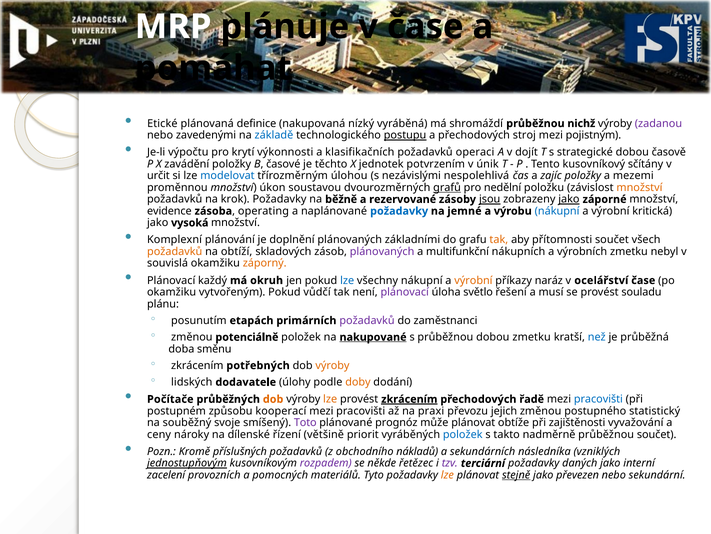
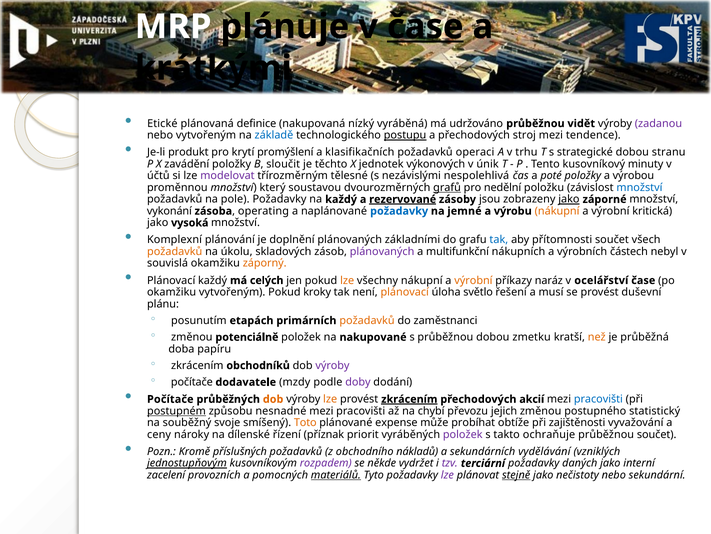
čase underline: none -> present (425, 27)
pomáhat: pomáhat -> krátkými (213, 68)
shromáždí: shromáždí -> udržováno (476, 123)
nichž: nichž -> vidět (581, 123)
nebo zavedenými: zavedenými -> vytvořeným (206, 135)
pojistným: pojistným -> tendence (593, 135)
výpočtu: výpočtu -> produkt (188, 152)
výkonnosti: výkonnosti -> promýšlení (285, 152)
dojít: dojít -> trhu (526, 152)
časově: časově -> stranu (669, 152)
časové: časové -> sloučit (283, 164)
potvrzením: potvrzením -> výkonových (436, 164)
sčítány: sčítány -> minuty (646, 164)
určit: určit -> účtů (158, 176)
modelovat colour: blue -> purple (227, 176)
úlohou: úlohou -> tělesné (349, 176)
zajíc: zajíc -> poté (551, 176)
mezemi: mezemi -> výrobou (633, 176)
úkon: úkon -> který (273, 187)
množství colour: orange -> blue (639, 187)
krok: krok -> pole (235, 199)
na běžně: běžně -> každý (341, 199)
rezervované underline: none -> present (403, 199)
jsou underline: present -> none (490, 199)
evidence: evidence -> vykonání (169, 211)
nákupní colour: blue -> orange (557, 211)
tak colour: orange -> blue (499, 240)
obtíží: obtíží -> úkolu (237, 251)
výrobních zmetku: zmetku -> částech (629, 251)
okruh: okruh -> celých (267, 280)
lze colour: blue -> orange (347, 280)
vůdčí: vůdčí -> kroky (317, 292)
plánovací colour: purple -> orange (405, 292)
souladu: souladu -> duševní (641, 292)
požadavků colour: purple -> orange (367, 320)
nakupované underline: present -> none (373, 337)
než colour: blue -> orange (597, 337)
směnu: směnu -> papíru (214, 348)
potřebných: potřebných -> obchodníků (258, 365)
výroby colour: orange -> purple (332, 365)
lidských: lidských -> počítače (192, 382)
úlohy: úlohy -> mzdy (295, 382)
doby colour: orange -> purple (358, 382)
řadě: řadě -> akcií (532, 399)
postupném underline: none -> present (176, 410)
kooperací: kooperací -> nesnadné (281, 410)
praxi: praxi -> chybí (431, 410)
Toto colour: purple -> orange (305, 422)
prognóz: prognóz -> expense (396, 422)
může plánovat: plánovat -> probíhat (473, 422)
většině: většině -> příznak (324, 434)
položek colour: blue -> purple (463, 434)
nadměrně: nadměrně -> ochraňuje (549, 434)
následníka: následníka -> vydělávání (544, 451)
řetězec: řetězec -> vydržet (416, 463)
materiálů underline: none -> present (336, 474)
lze colour: orange -> purple (447, 474)
převezen: převezen -> nečistoty (578, 474)
